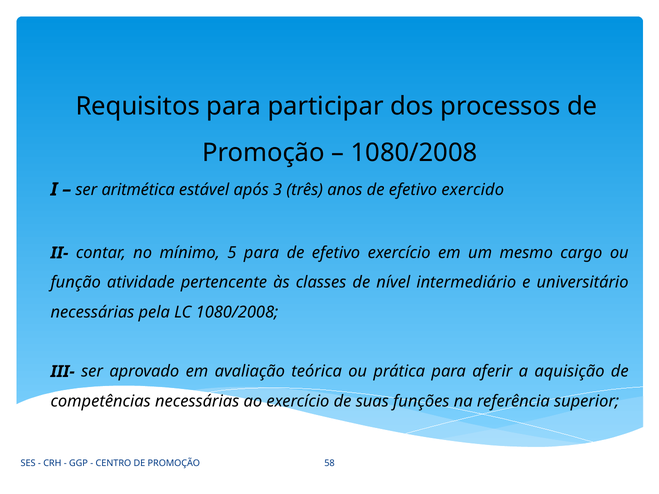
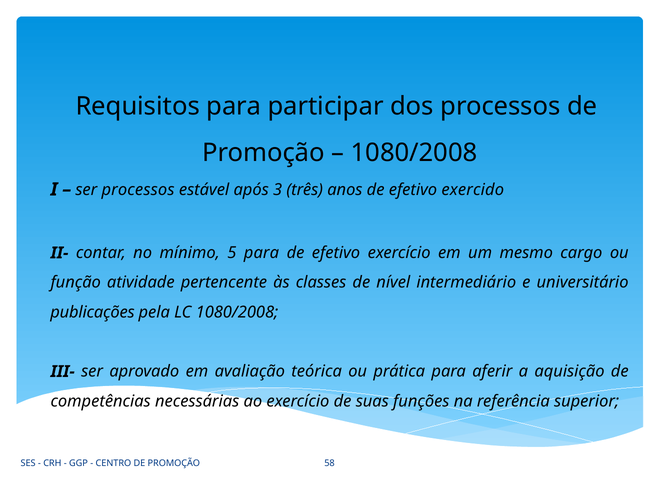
ser aritmética: aritmética -> processos (138, 190)
necessárias: necessárias -> publicações (93, 312)
